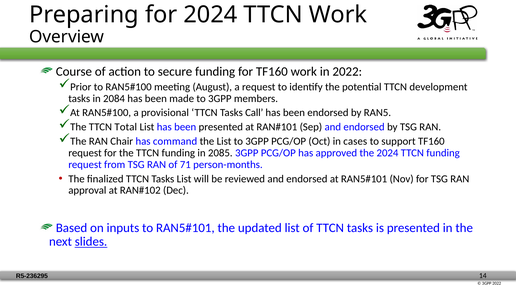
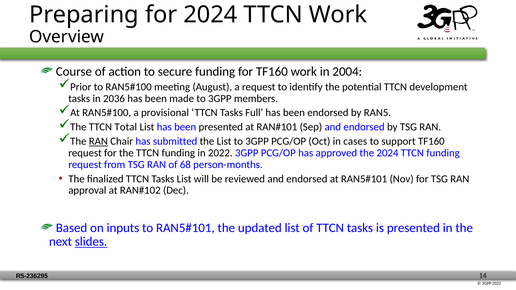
in 2022: 2022 -> 2004 (347, 72)
2084: 2084 -> 2036 (114, 99)
Call: Call -> Full (254, 113)
RAN underline: none -> present (98, 141)
command: command -> submitted (175, 141)
in 2085: 2085 -> 2022 (220, 153)
71: 71 -> 68 (185, 165)
